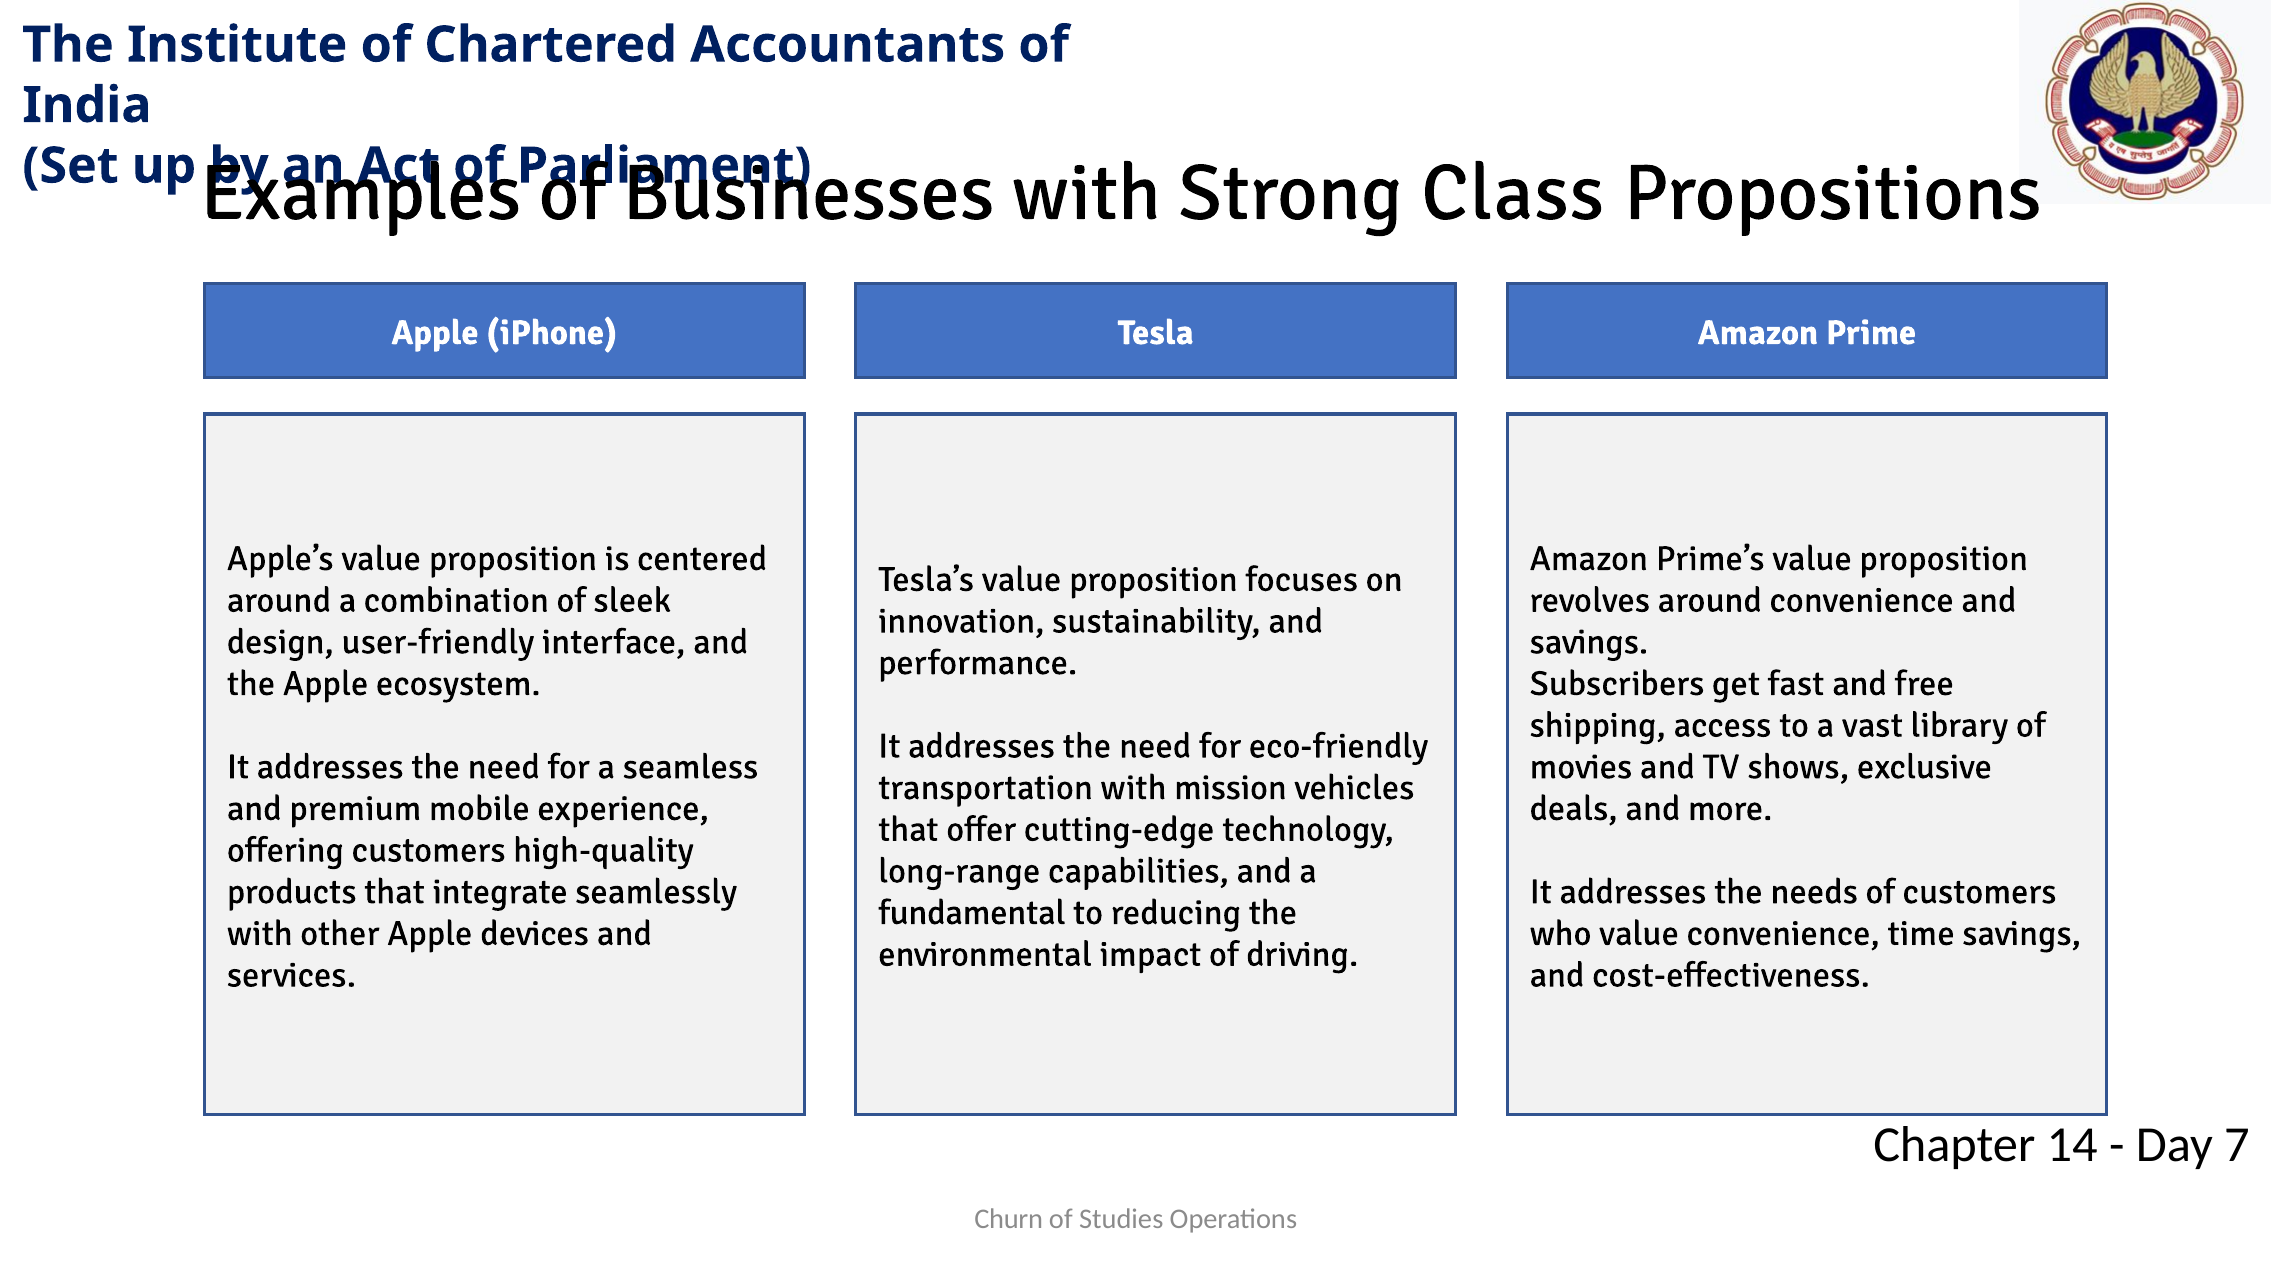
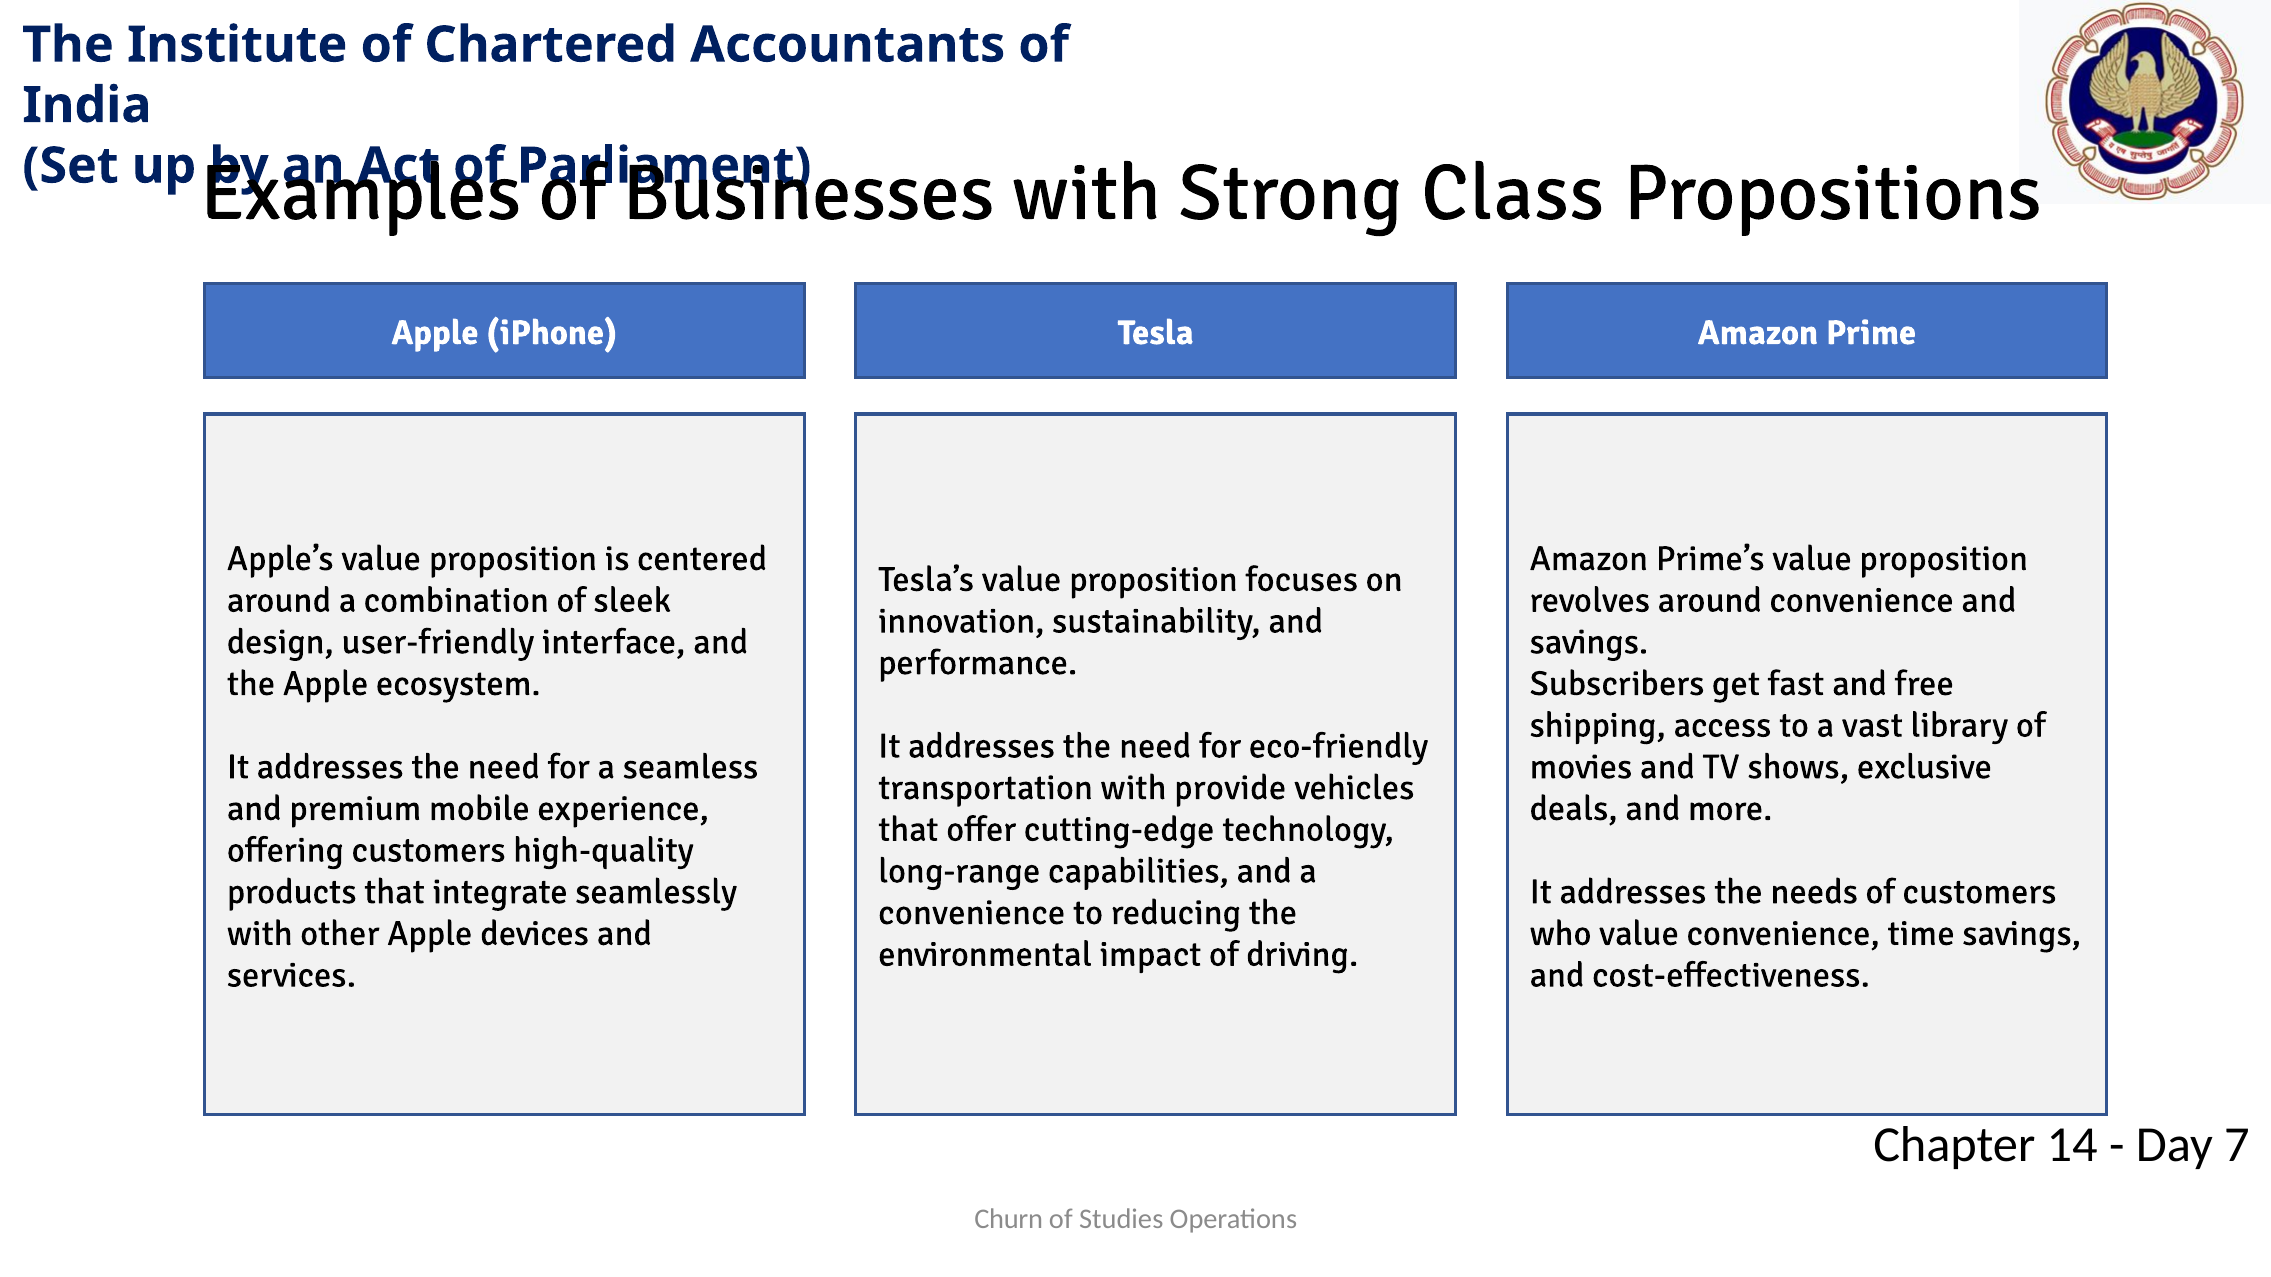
mission: mission -> provide (1230, 788)
fundamental: fundamental -> convenience (972, 913)
